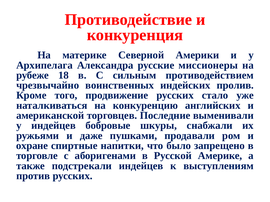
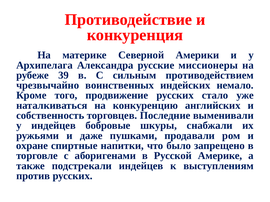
18: 18 -> 39 (64, 75)
пролив: пролив -> немало (235, 85)
американской: американской -> собственность (50, 116)
